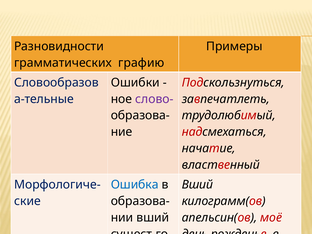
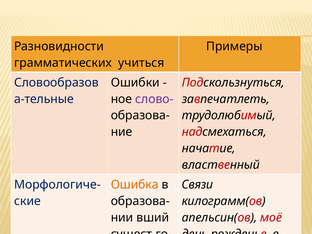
графию: графию -> учиться (141, 63)
Ошибка colour: blue -> orange (135, 185)
Вший: Вший -> Связи (197, 185)
